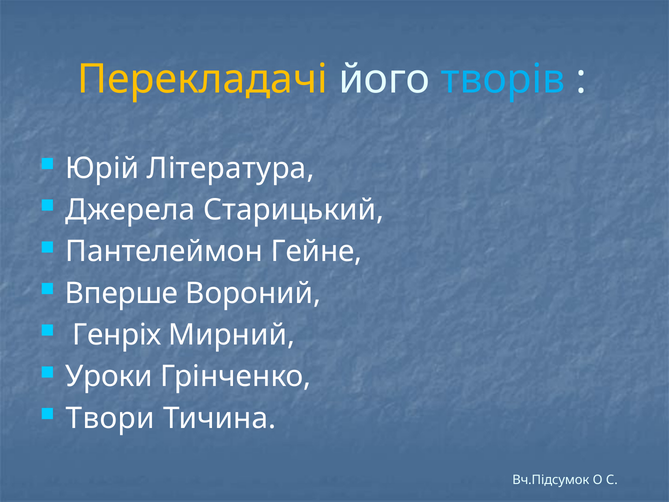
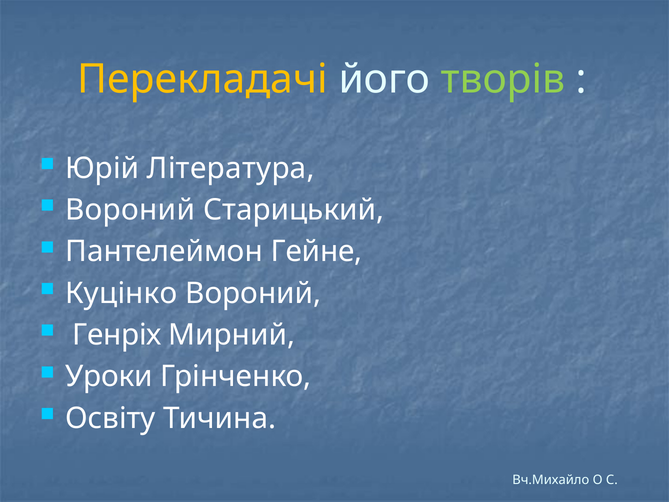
творів colour: light blue -> light green (503, 79)
Джерела: Джерела -> Вороний (130, 210)
Вперше: Вперше -> Куцінко (121, 293)
Твори: Твори -> Освіту (110, 418)
Вч.Підсумок: Вч.Підсумок -> Вч.Михайло (551, 480)
